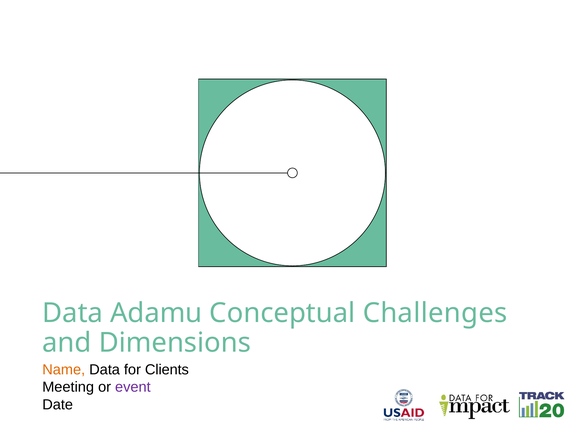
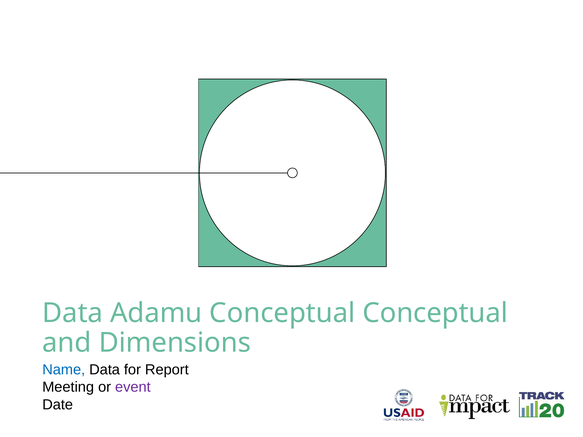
Conceptual Challenges: Challenges -> Conceptual (435, 313)
Name colour: orange -> blue (64, 370)
Clients: Clients -> Report (167, 370)
